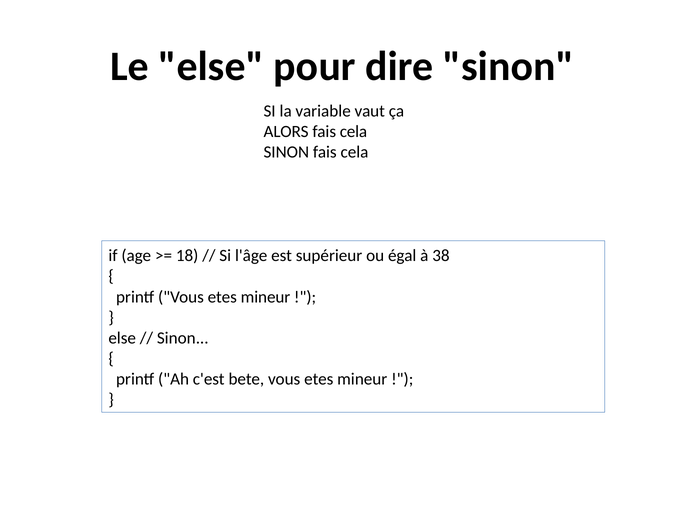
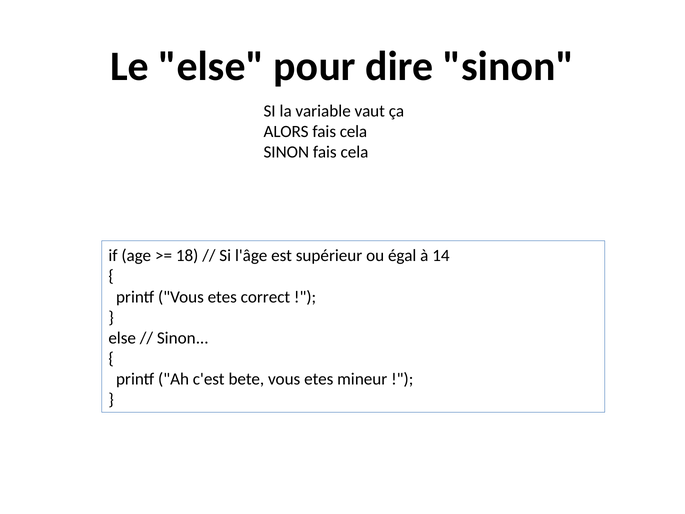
38: 38 -> 14 (441, 256)
printf Vous etes mineur: mineur -> correct (265, 297)
